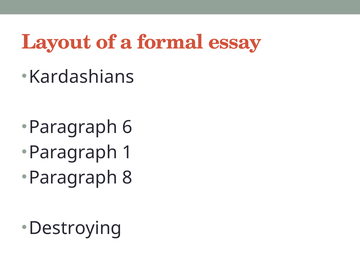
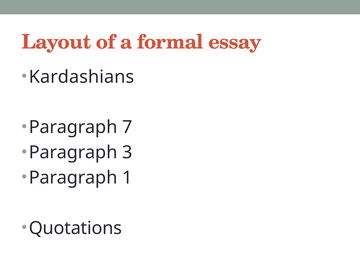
6: 6 -> 7 (127, 127)
1: 1 -> 3 (127, 152)
8: 8 -> 1 (127, 178)
Destroying: Destroying -> Quotations (75, 228)
